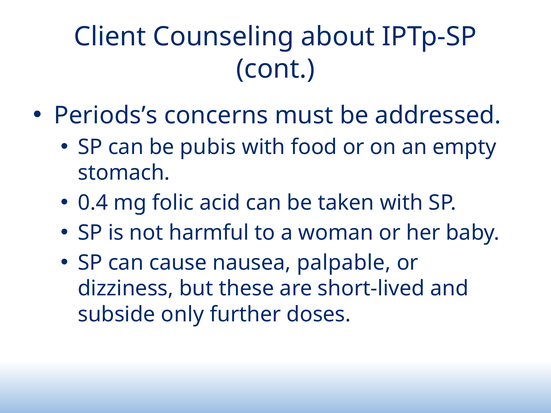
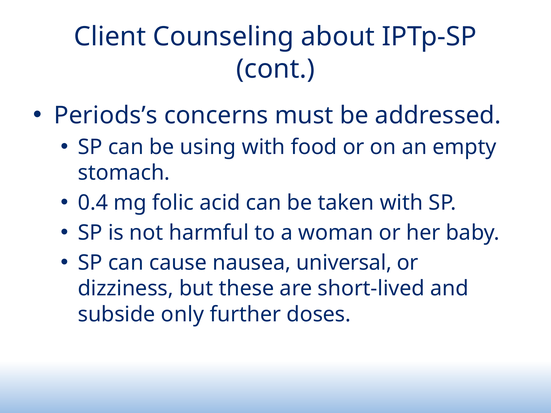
pubis: pubis -> using (208, 147)
palpable: palpable -> universal (344, 263)
